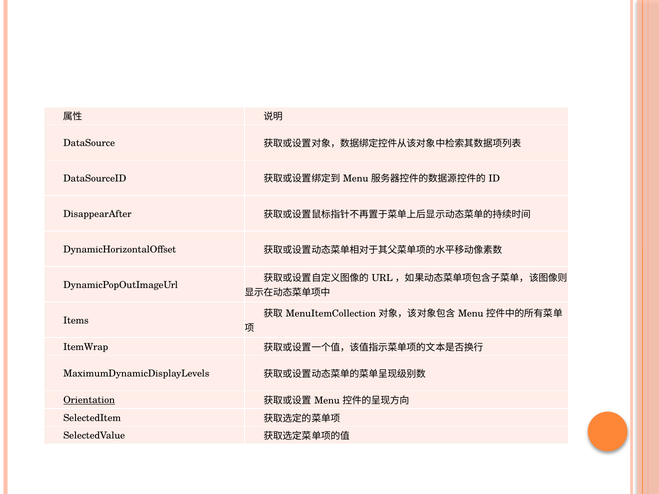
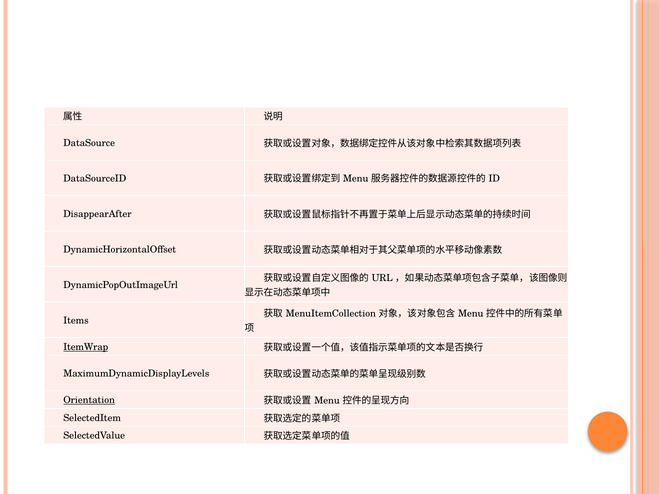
ItemWrap underline: none -> present (86, 347)
